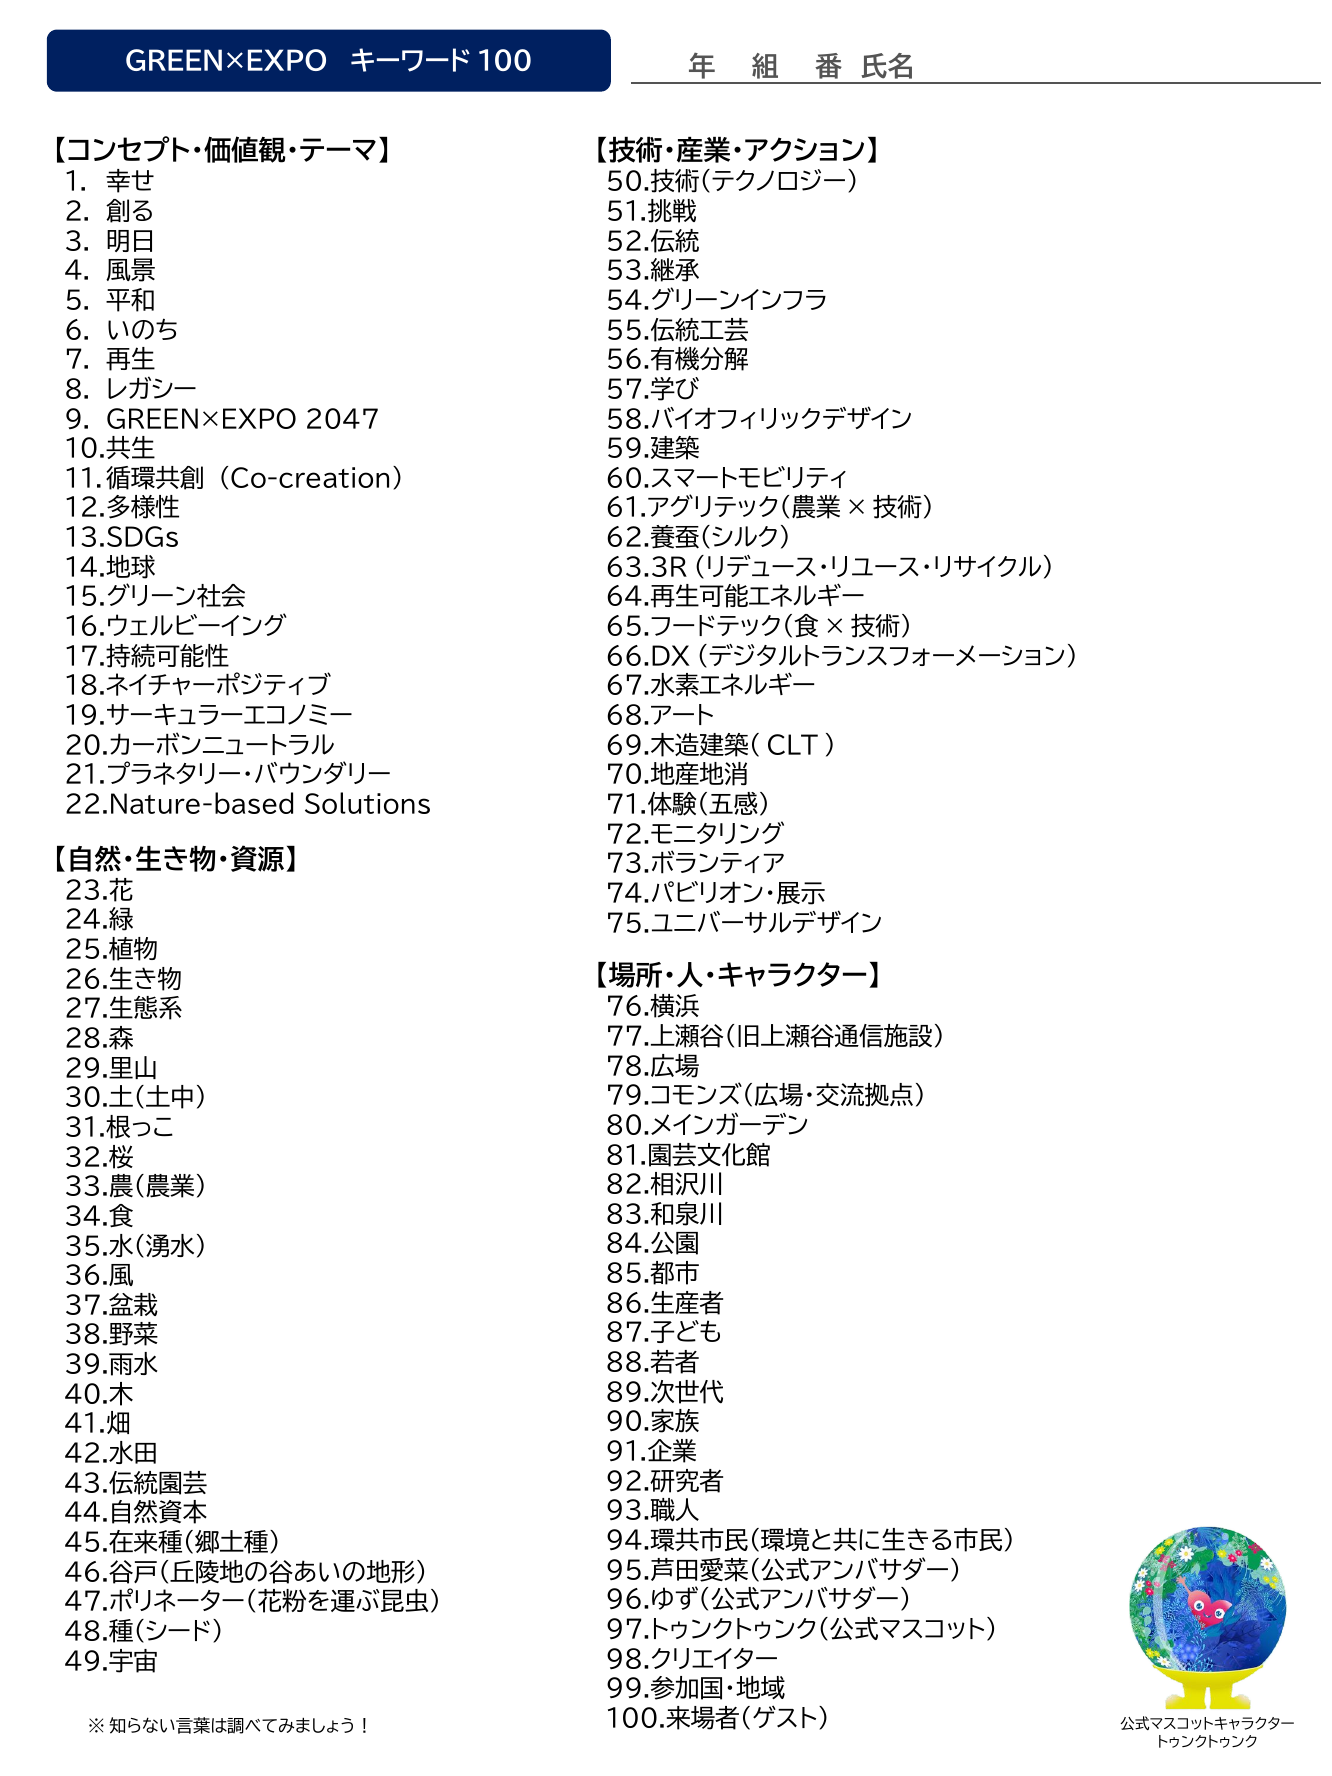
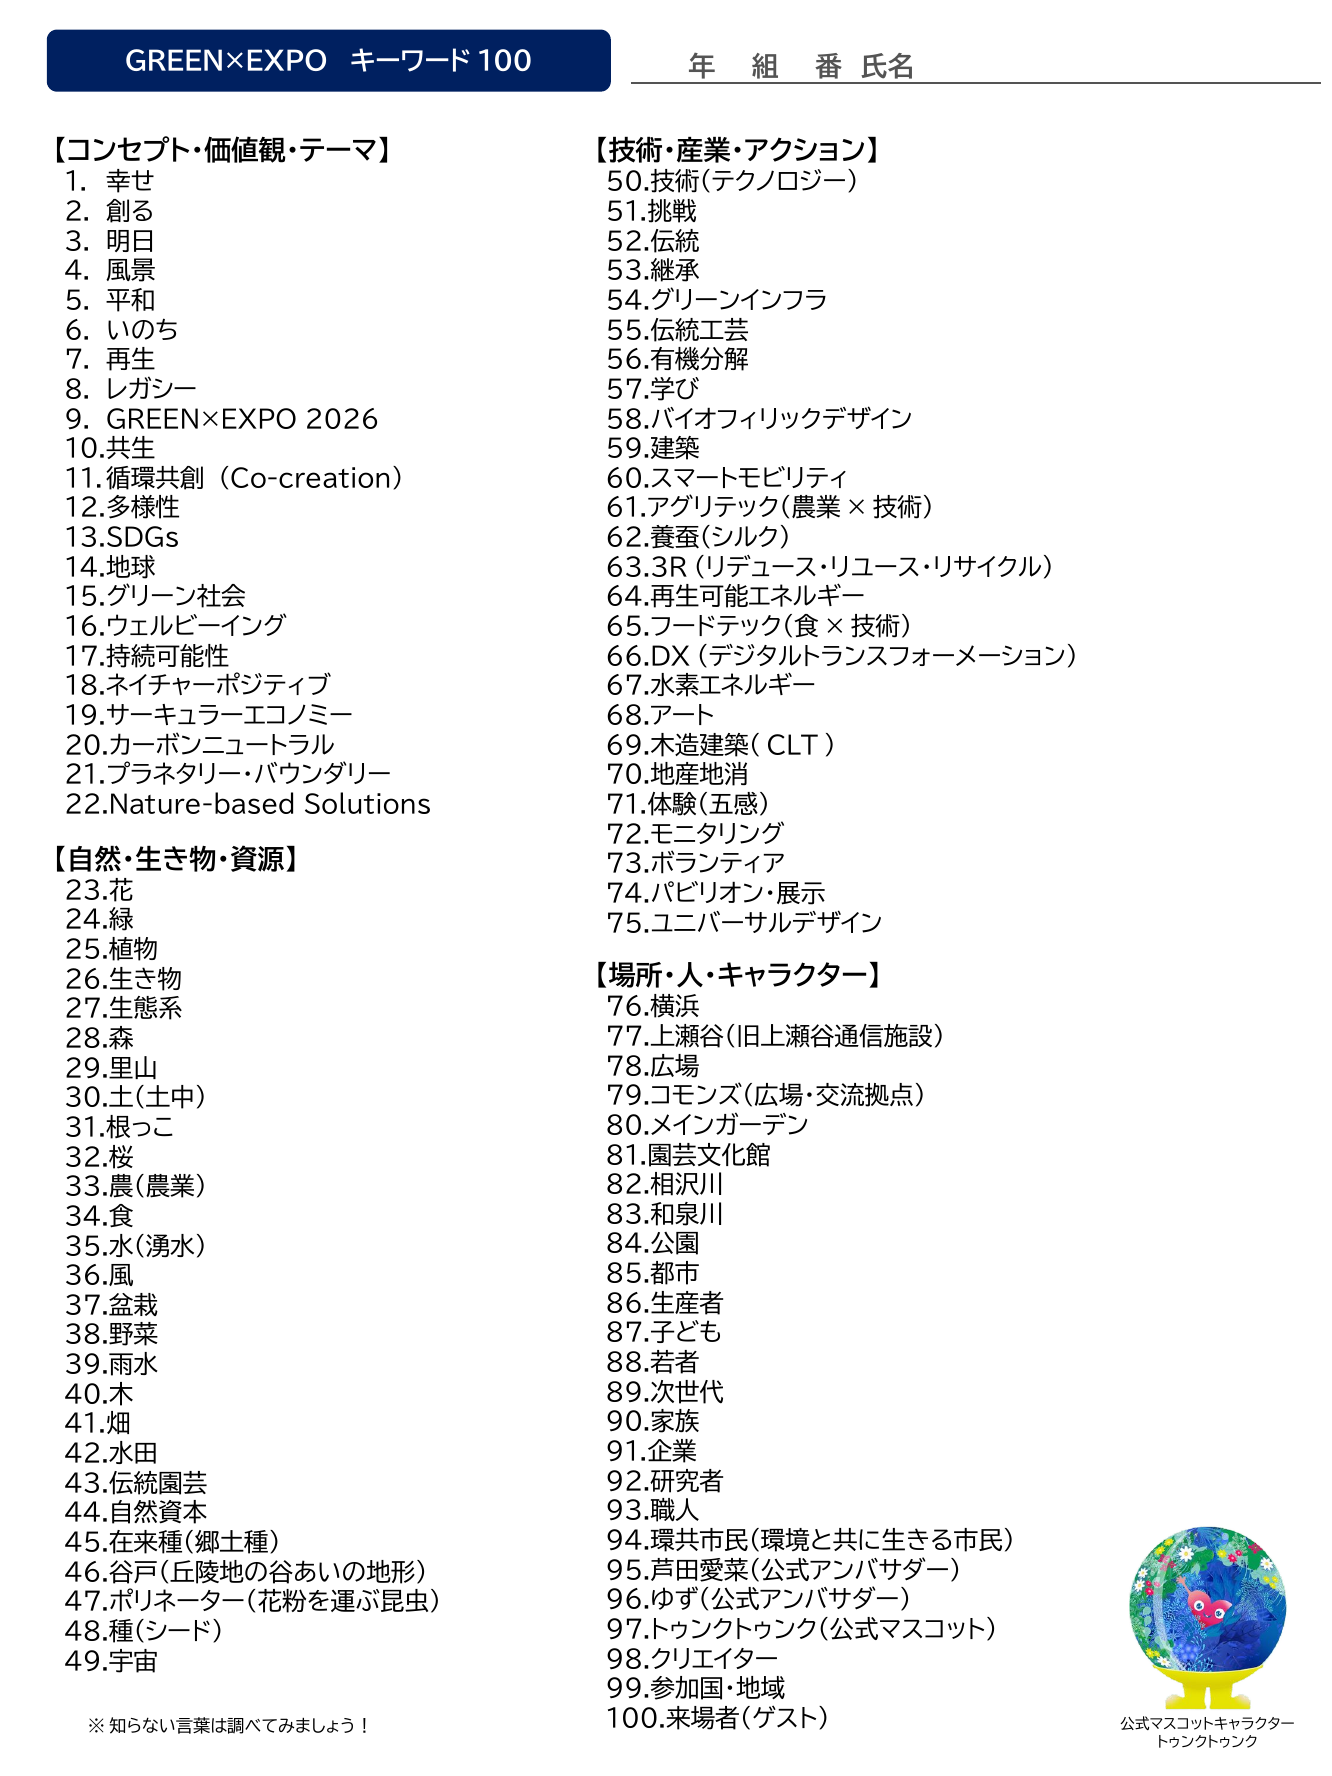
2047: 2047 -> 2026 (342, 420)
